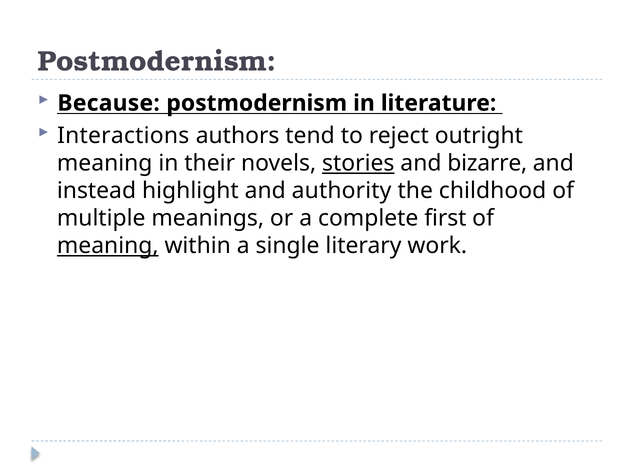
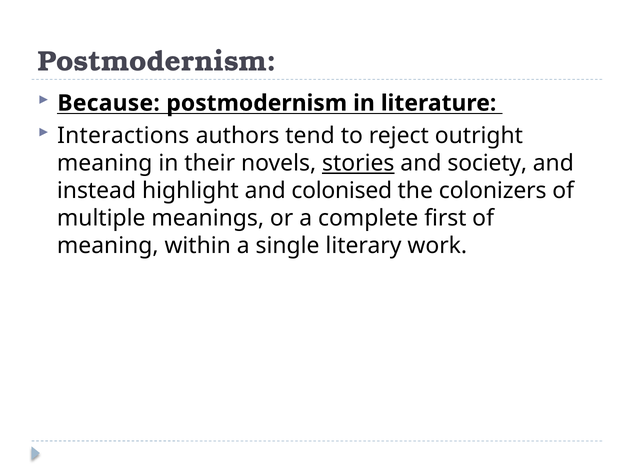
bizarre: bizarre -> society (487, 163)
authority: authority -> colonised (342, 191)
childhood: childhood -> colonizers (493, 191)
meaning underline: present -> none (108, 246)
